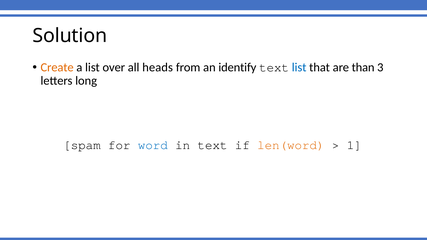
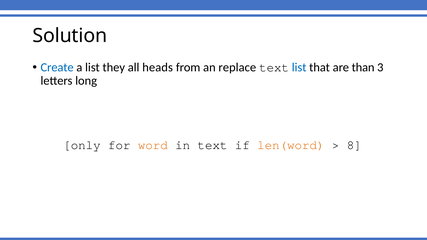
Create colour: orange -> blue (57, 67)
over: over -> they (114, 67)
identify: identify -> replace (237, 67)
spam: spam -> only (82, 145)
word colour: blue -> orange (153, 145)
1: 1 -> 8 (354, 145)
